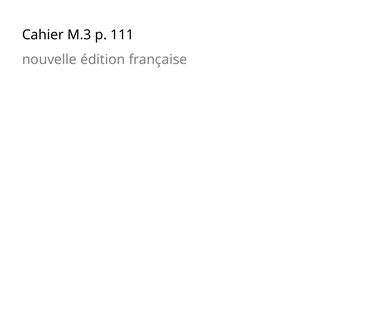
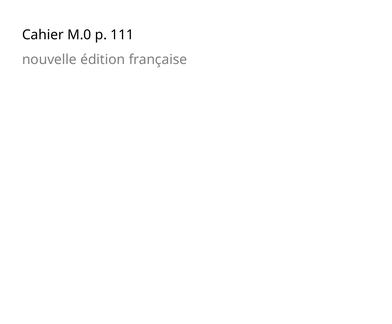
M.3: M.3 -> M.0 (79, 35)
